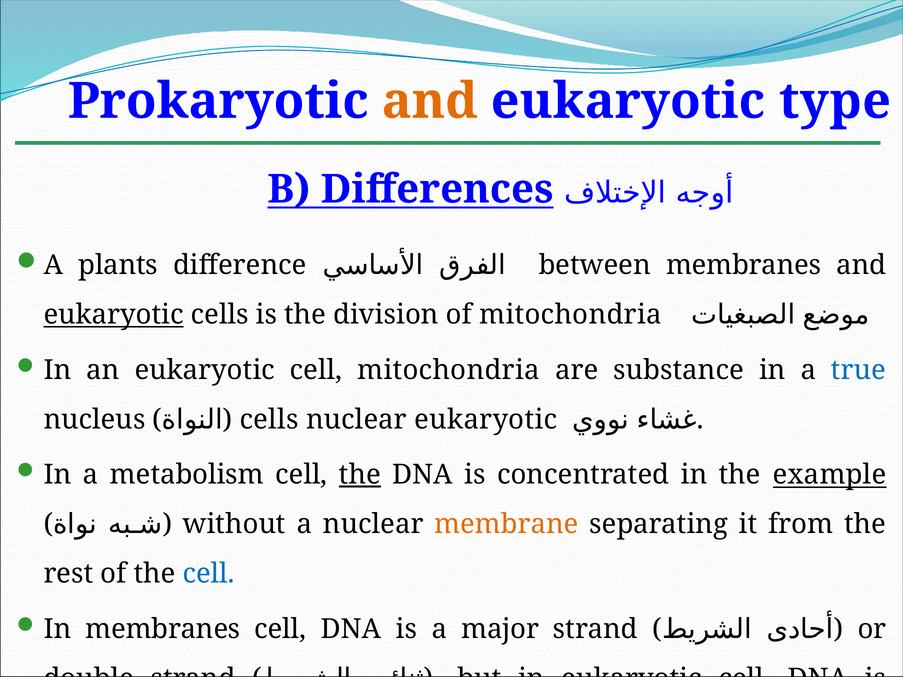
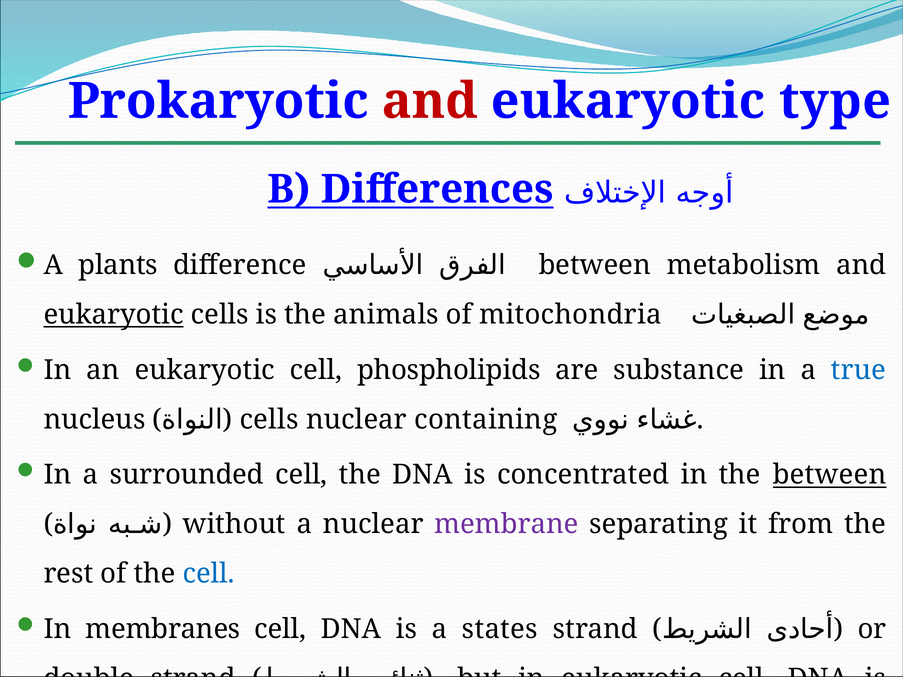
and colour: orange -> red (430, 101)
between membranes: membranes -> metabolism (744, 265)
division: division -> animals (386, 315)
cell mitochondria: mitochondria -> phospholipids (449, 370)
nuclear eukaryotic: eukaryotic -> containing (486, 420)
metabolism: metabolism -> surrounded (187, 475)
the underline: present -> none (360, 475)
the example: example -> between (830, 475)
membrane colour: orange -> purple (506, 524)
major: major -> states (500, 629)
